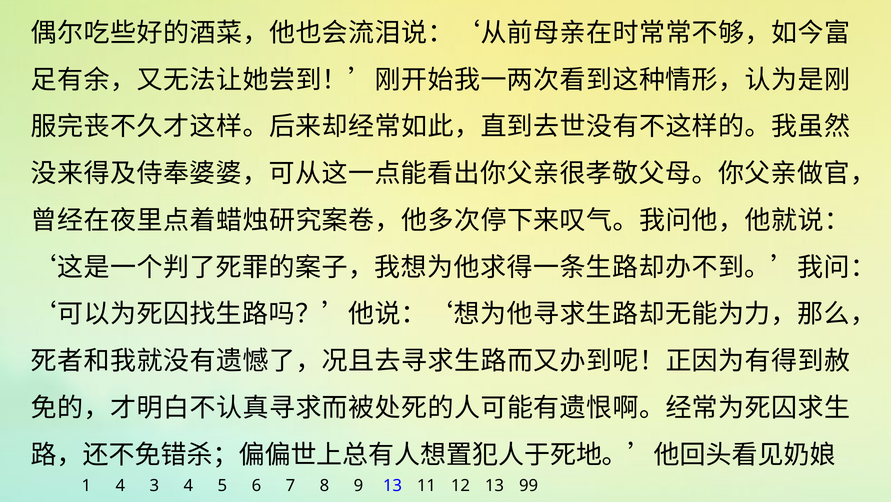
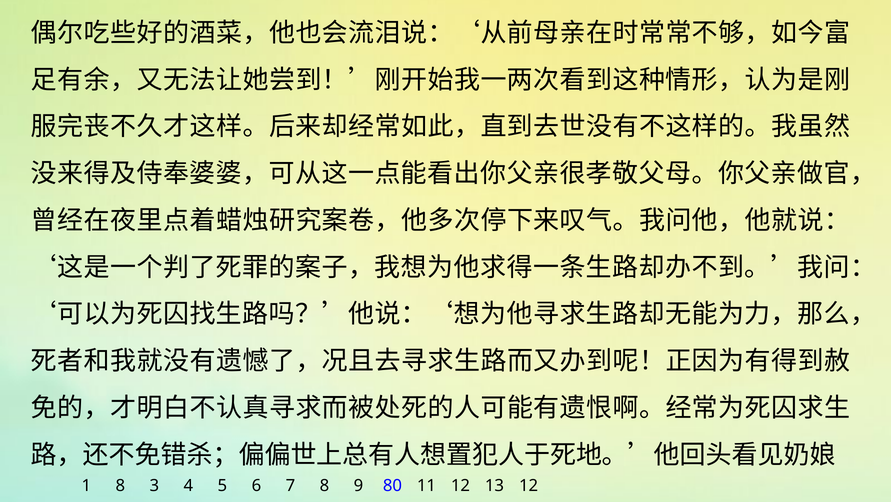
1 4: 4 -> 8 (120, 485)
9 13: 13 -> 80 (392, 485)
13 99: 99 -> 12 (529, 485)
